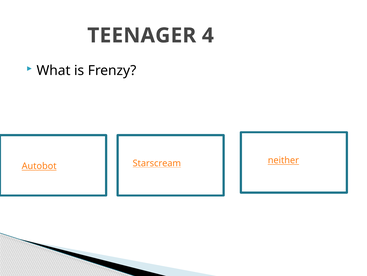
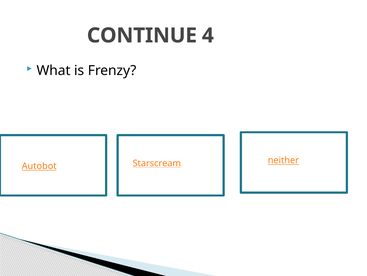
TEENAGER: TEENAGER -> CONTINUE (142, 35)
